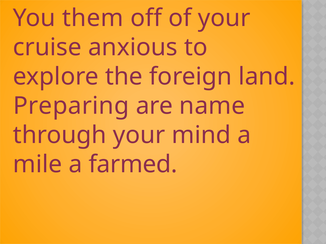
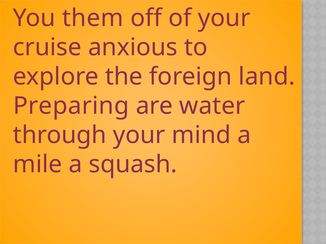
name: name -> water (212, 106)
farmed: farmed -> squash (133, 165)
